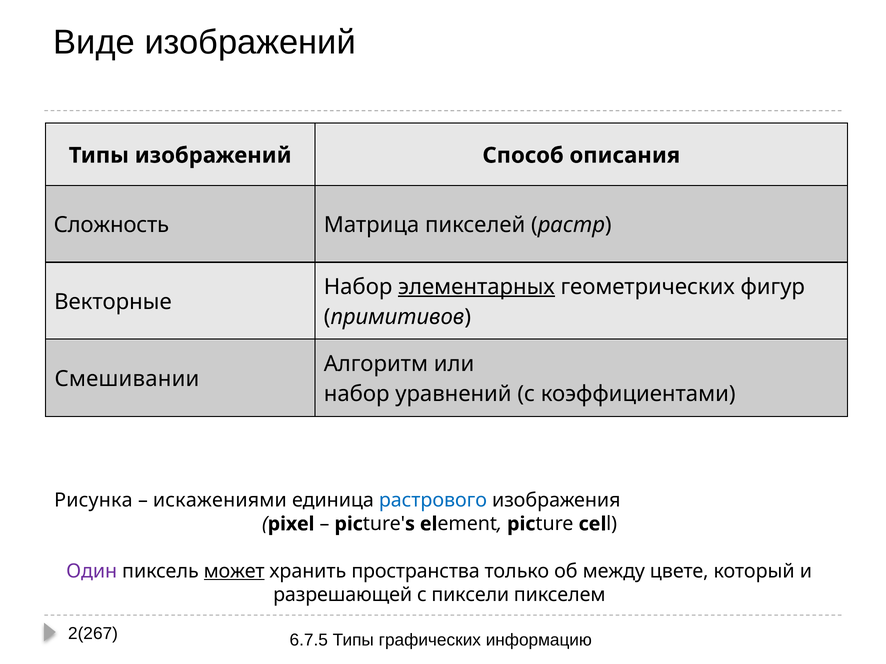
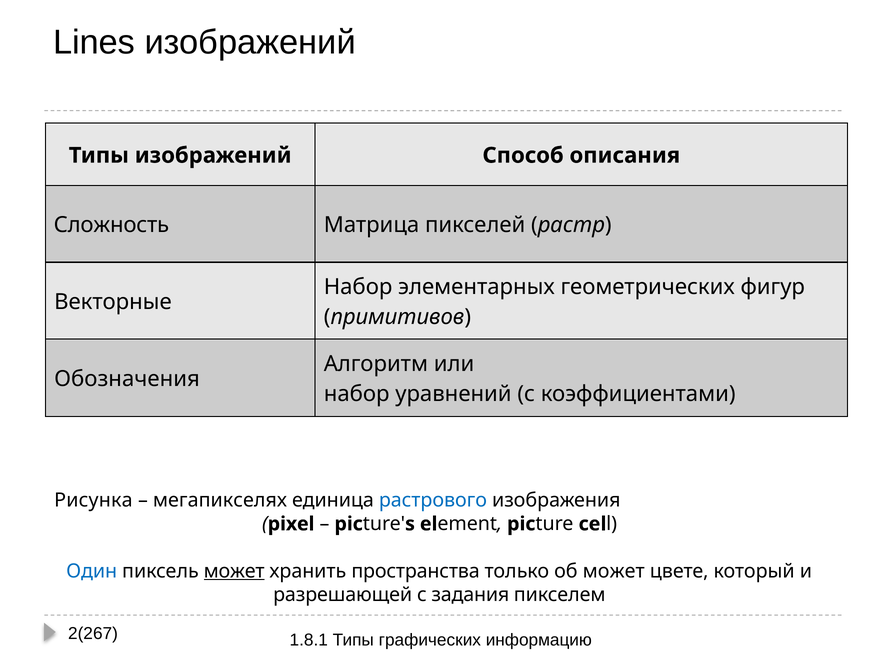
Виде: Виде -> Lines (94, 42)
элементарных underline: present -> none (476, 287)
Смешивании: Смешивании -> Обозначения (127, 379)
искажениями: искажениями -> мегапикселях (220, 501)
Один colour: purple -> blue (92, 572)
об между: между -> может (614, 572)
пиксели: пиксели -> задания (470, 595)
6.7.5: 6.7.5 -> 1.8.1 (309, 641)
